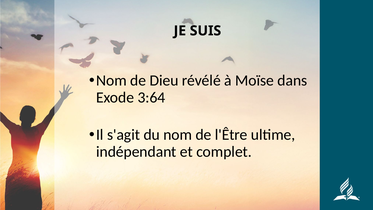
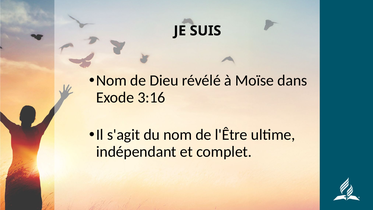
3:64: 3:64 -> 3:16 (151, 97)
